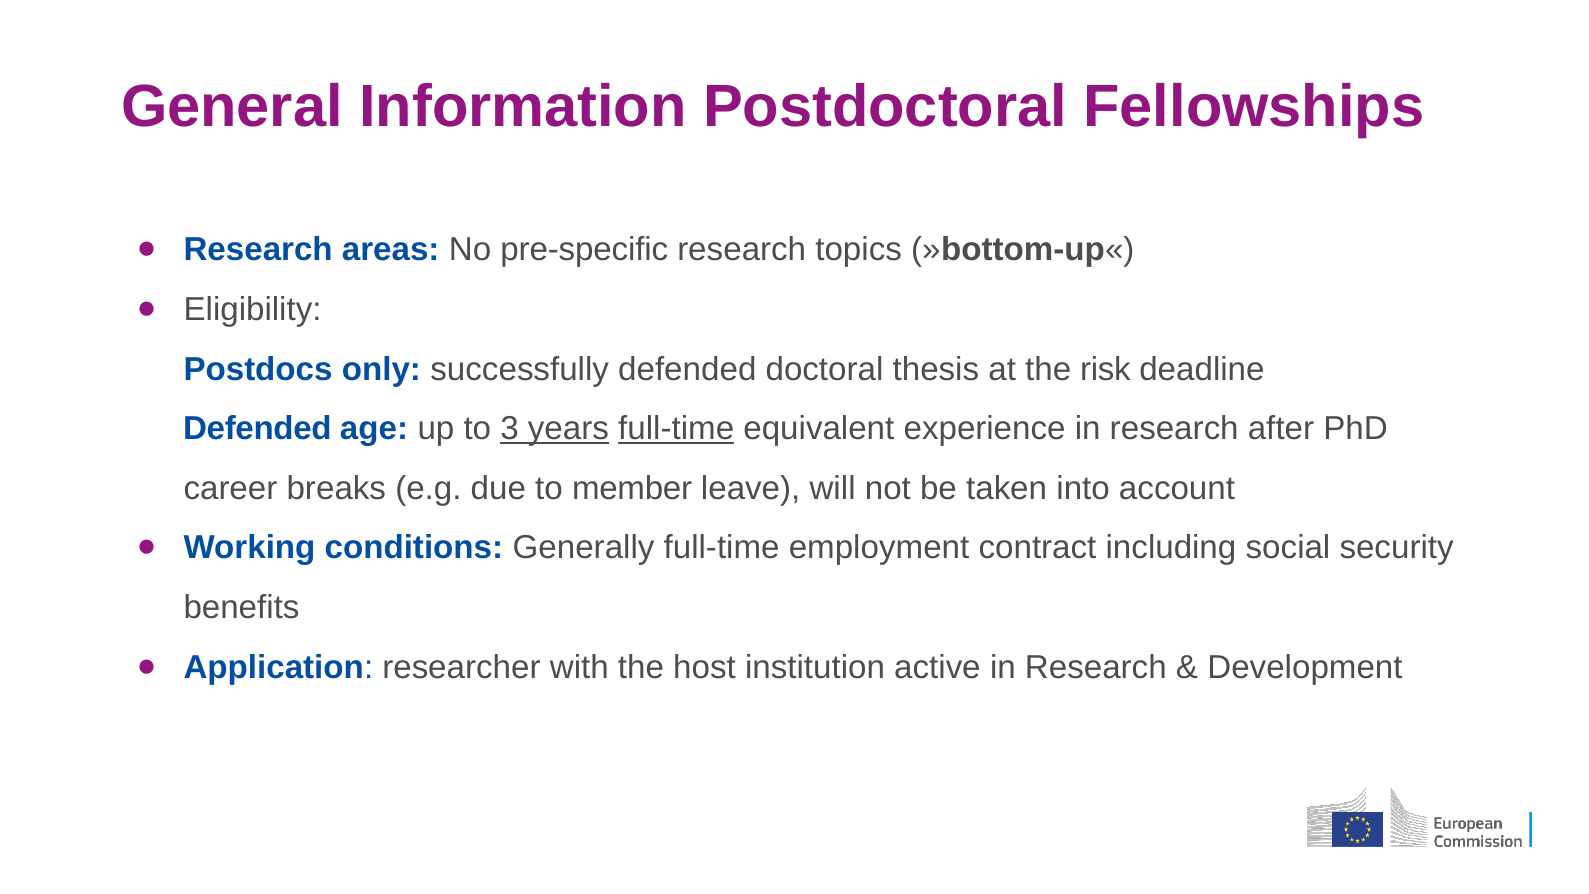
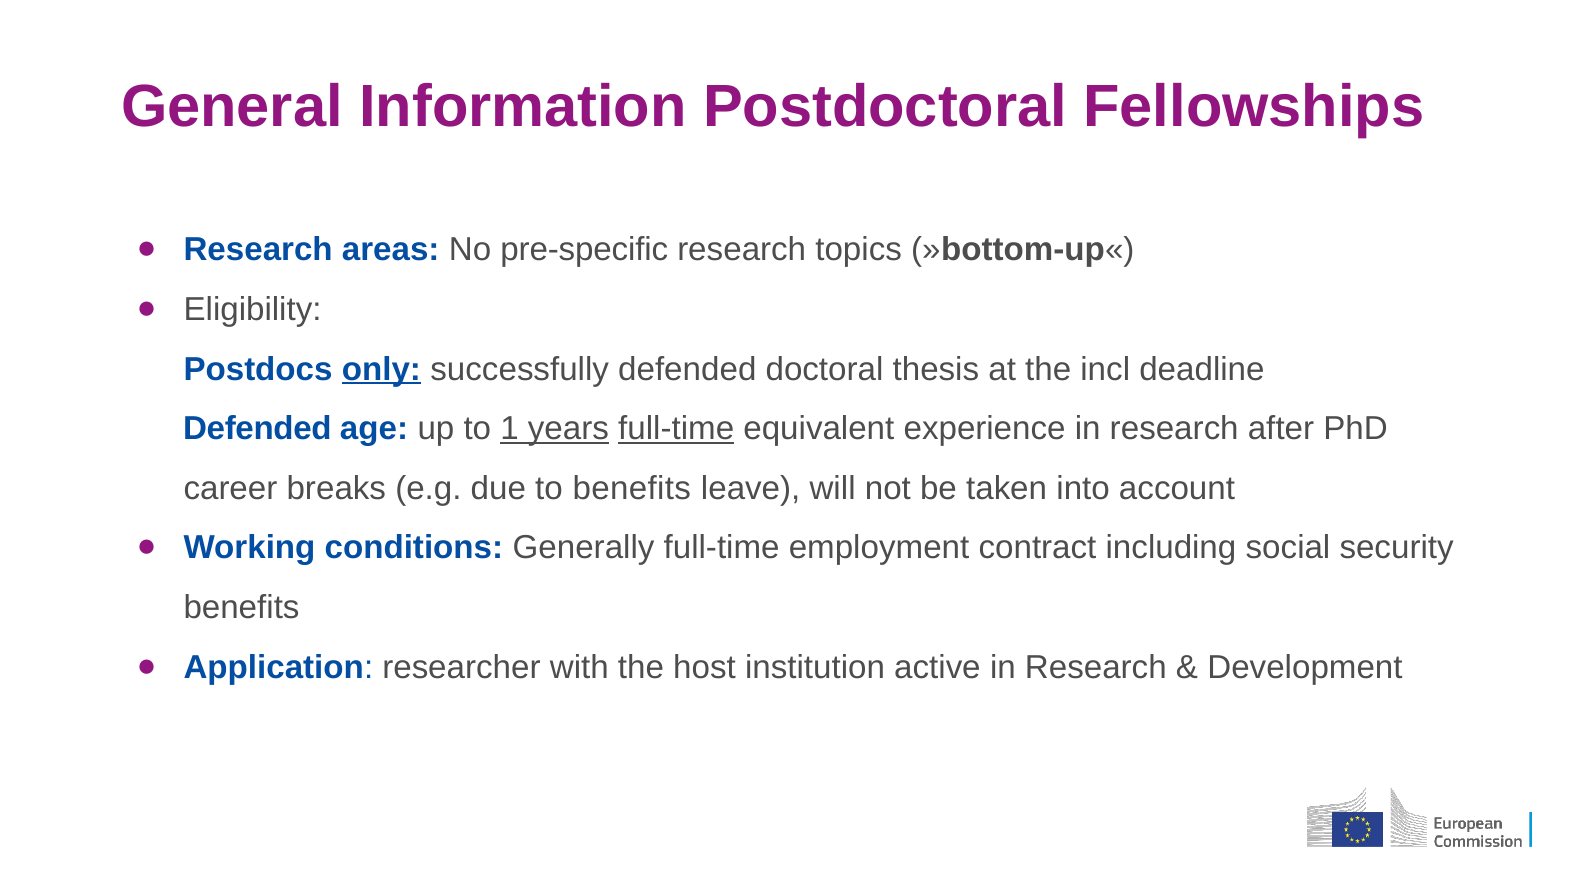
only underline: none -> present (381, 369)
risk: risk -> incl (1105, 369)
3: 3 -> 1 (510, 429)
to member: member -> benefits (632, 488)
